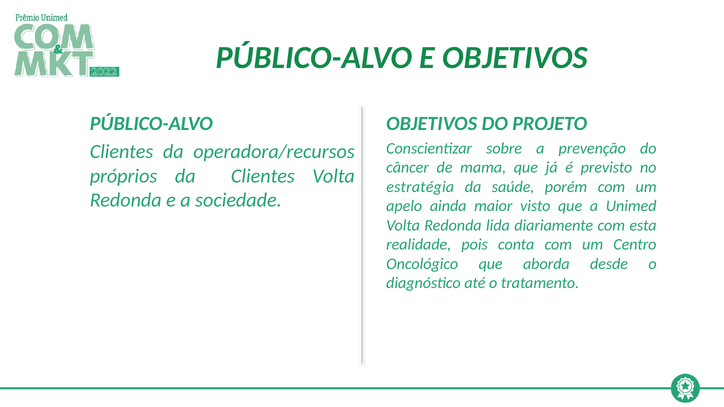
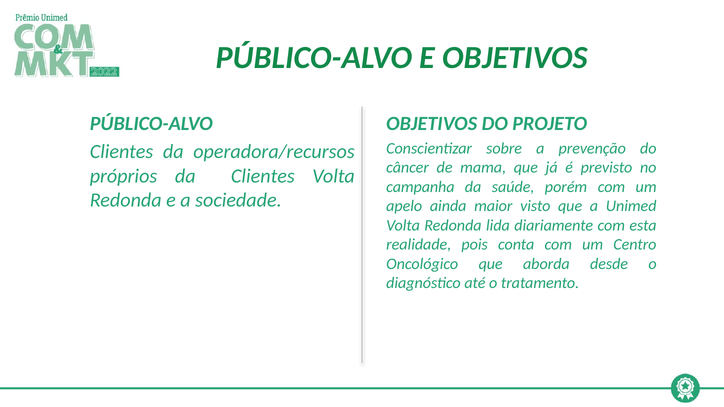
estratégia: estratégia -> campanha (420, 187)
